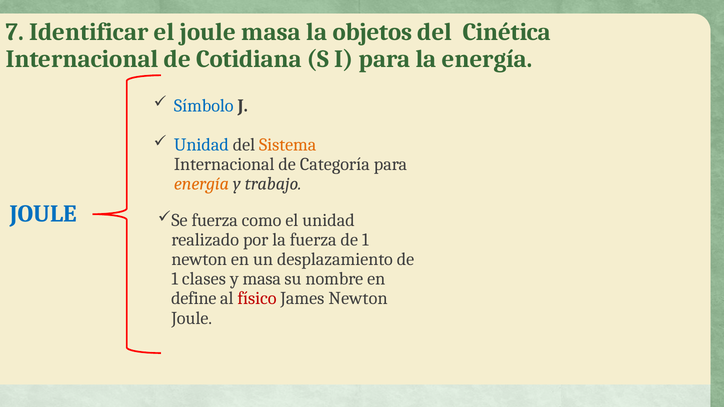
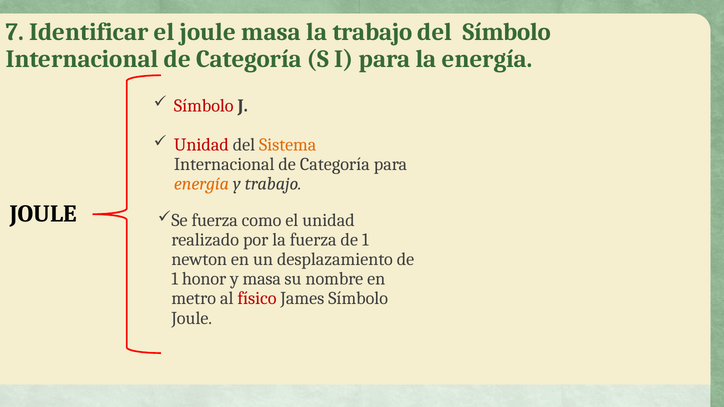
la objetos: objetos -> trabajo (372, 32)
del Cinética: Cinética -> Símbolo (507, 32)
Cotidiana: Cotidiana -> Categoría (249, 59)
Símbolo colour: blue -> red (204, 106)
Unidad colour: blue -> red (201, 145)
JOULE colour: blue -> black (43, 214)
clases: clases -> honor (204, 279)
define: define -> metro (194, 299)
James Newton: Newton -> Símbolo (358, 299)
